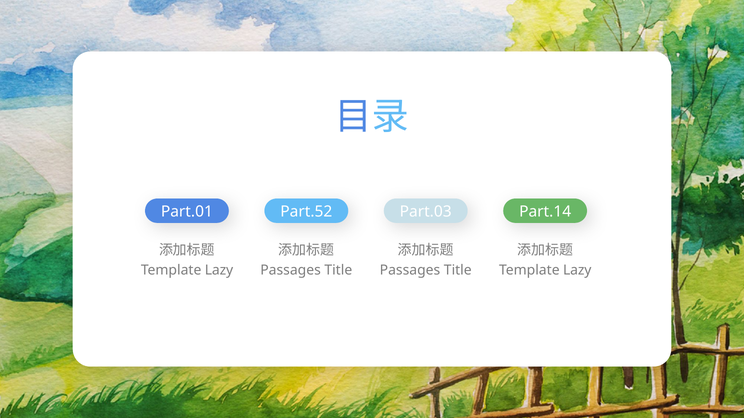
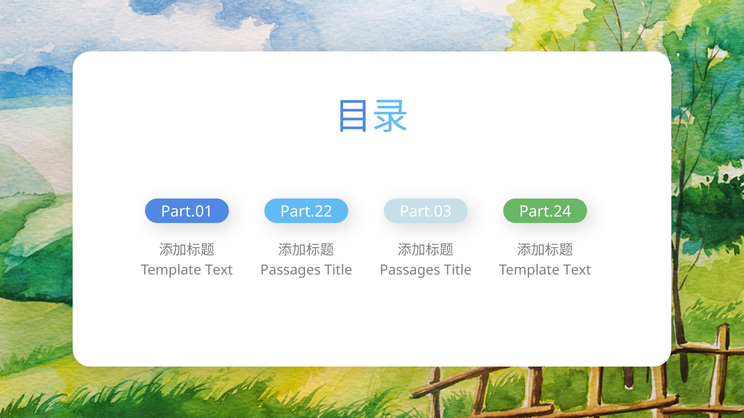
Part.52: Part.52 -> Part.22 (306, 212)
Part.14: Part.14 -> Part.24 (545, 212)
Lazy: Lazy -> Text (219, 270)
Lazy: Lazy -> Text (577, 270)
